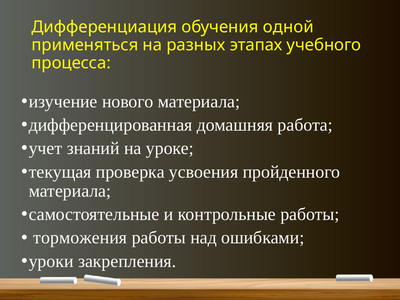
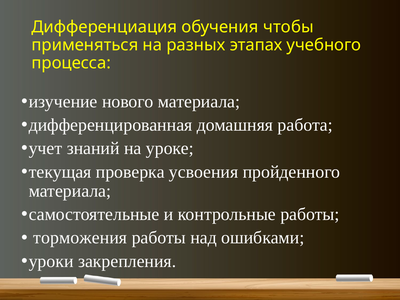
одной: одной -> чтобы (288, 27)
